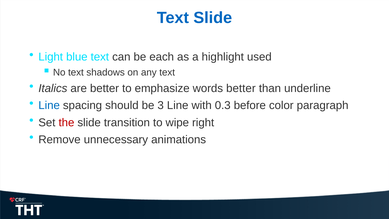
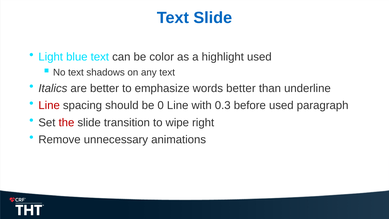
each: each -> color (162, 57)
Line colour: blue -> red (49, 105)
3: 3 -> 0 (161, 105)
before color: color -> used (281, 105)
